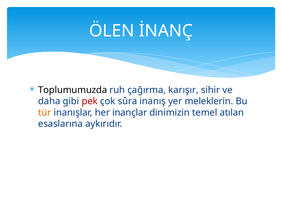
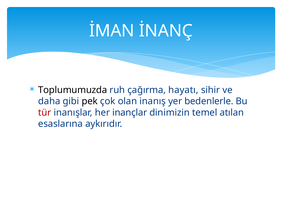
ÖLEN: ÖLEN -> İMAN (112, 31)
karışır: karışır -> hayatı (183, 90)
pek colour: red -> black (90, 102)
sûra: sûra -> olan (127, 102)
meleklerin: meleklerin -> bedenlerle (209, 102)
tür colour: orange -> red (45, 113)
